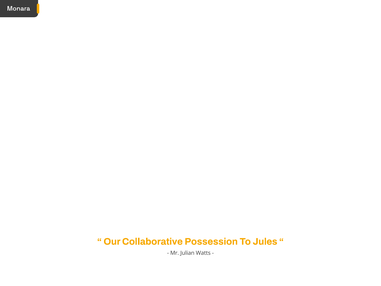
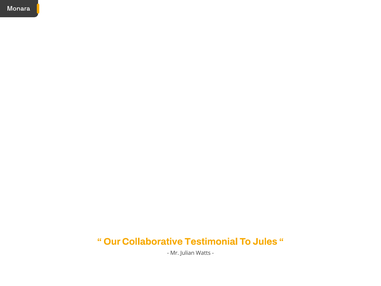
Possession: Possession -> Testimonial (211, 241)
